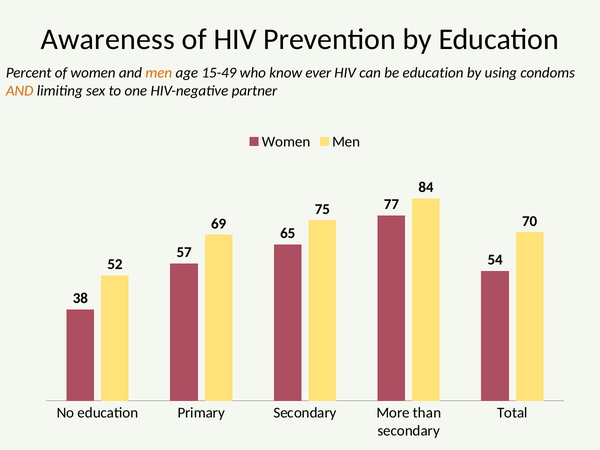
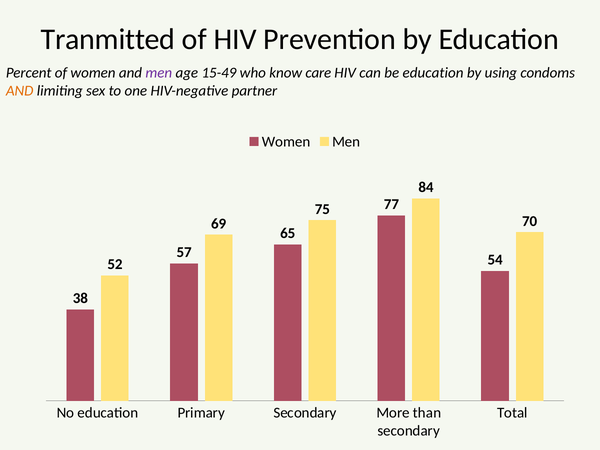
Awareness: Awareness -> Tranmitted (108, 40)
men colour: orange -> purple (159, 73)
ever: ever -> care (318, 73)
